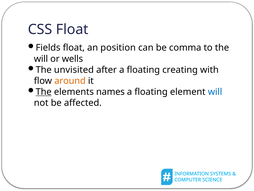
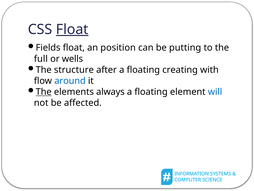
Float underline: none -> present (72, 29)
comma: comma -> putting (185, 48)
will: will -> full (41, 59)
unvisited: unvisited -> structure (74, 70)
around colour: orange -> blue (70, 81)
names: names -> always (110, 92)
